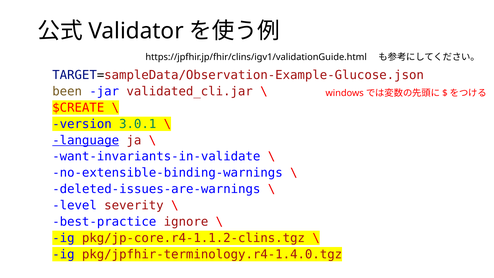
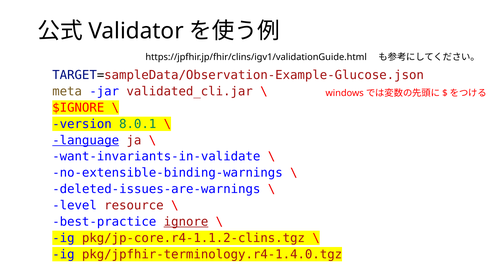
been: been -> meta (67, 91)
$CREATE: $CREATE -> $IGNORE (78, 108)
3.0.1: 3.0.1 -> 8.0.1 (138, 124)
severity: severity -> resource (134, 205)
ignore underline: none -> present (186, 222)
